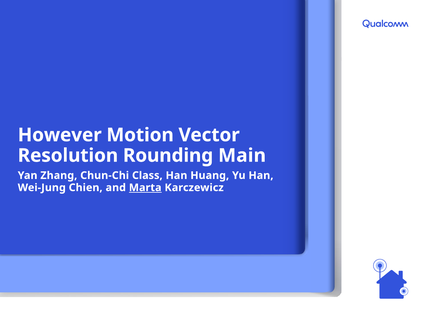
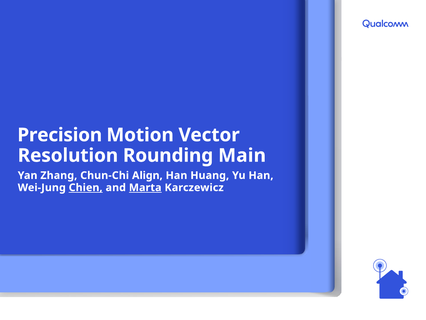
However: However -> Precision (60, 135)
Class: Class -> Align (147, 175)
Chien underline: none -> present (86, 187)
